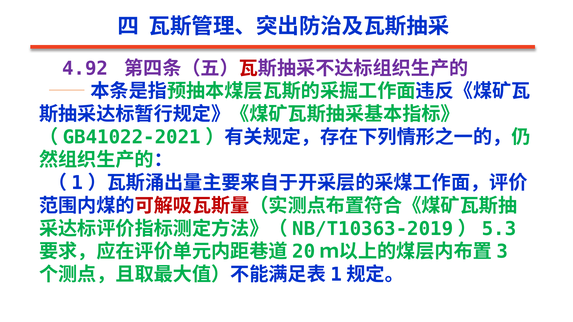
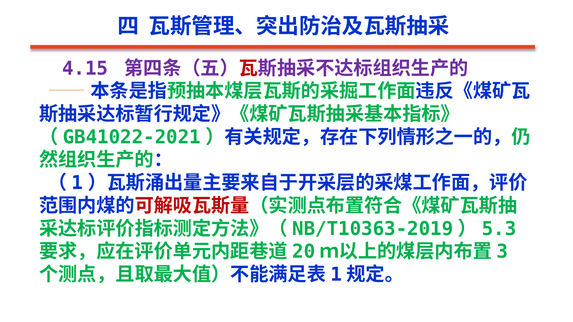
4.92: 4.92 -> 4.15 (85, 68)
